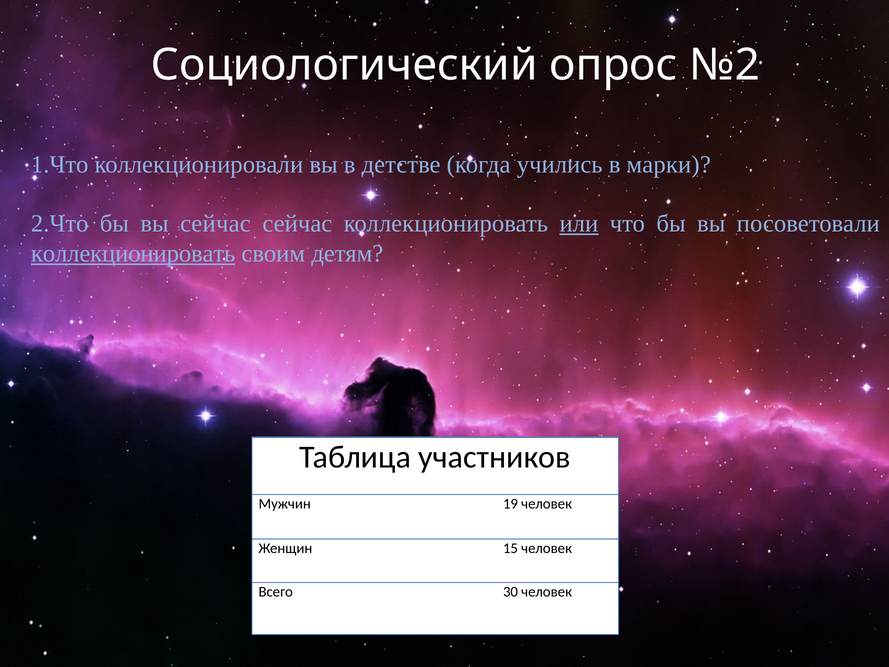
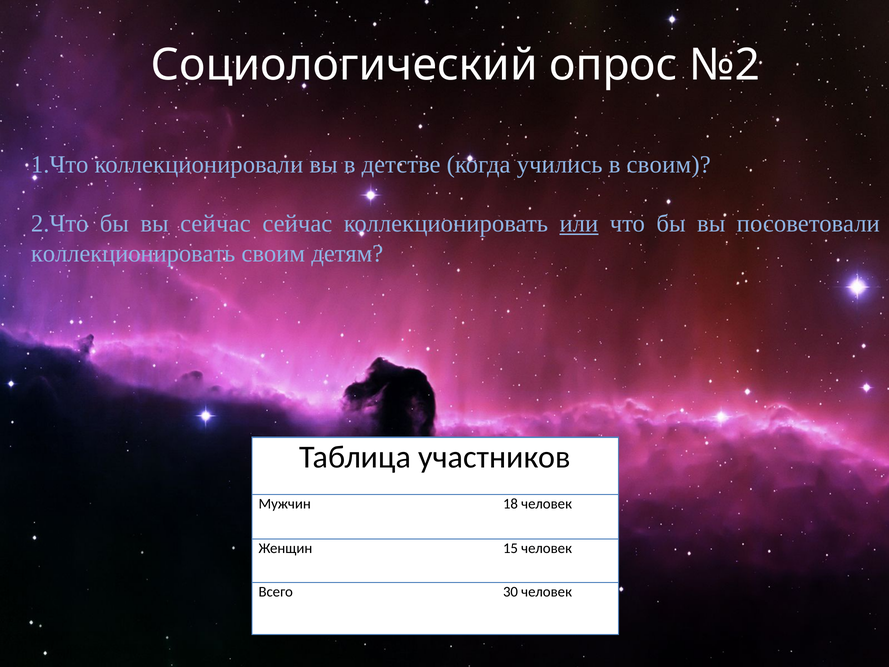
в марки: марки -> своим (669, 164)
коллекционировать underline: present -> none (133, 253)
19: 19 -> 18 (510, 504)
